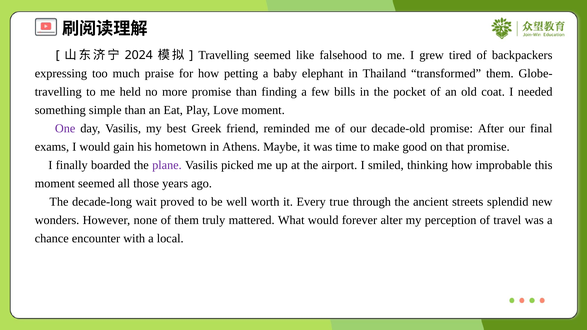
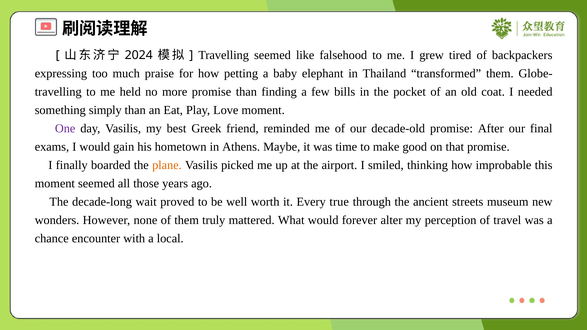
simple: simple -> simply (105, 110)
plane colour: purple -> orange (167, 165)
splendid: splendid -> museum (508, 202)
